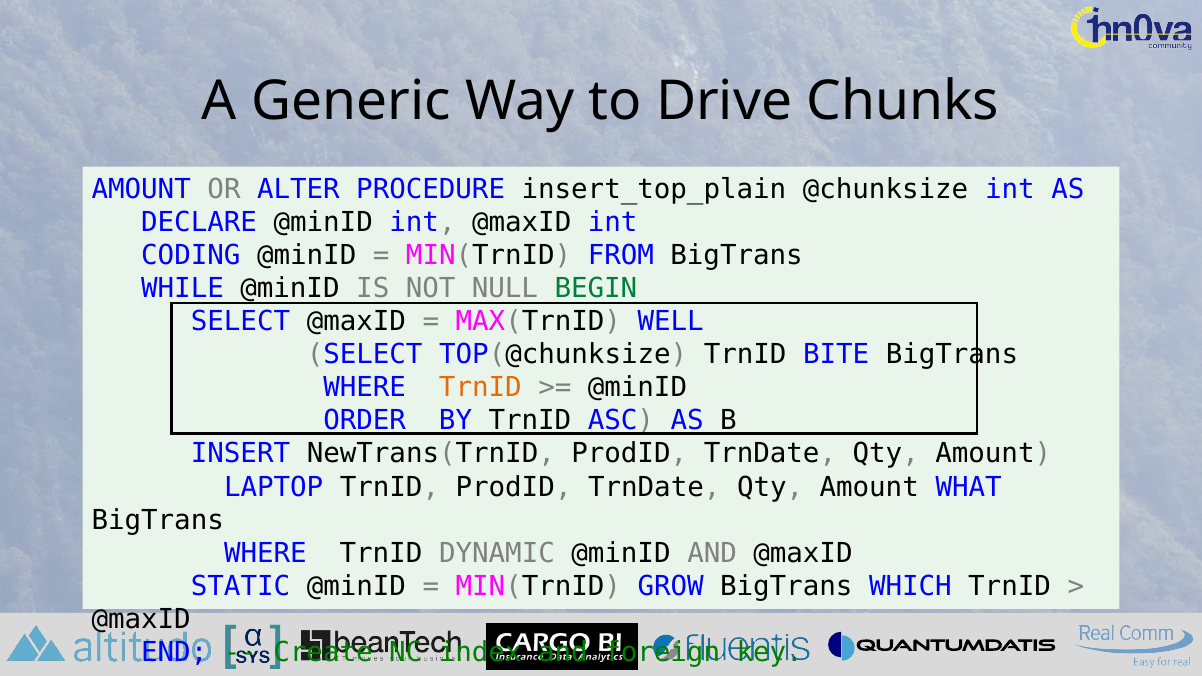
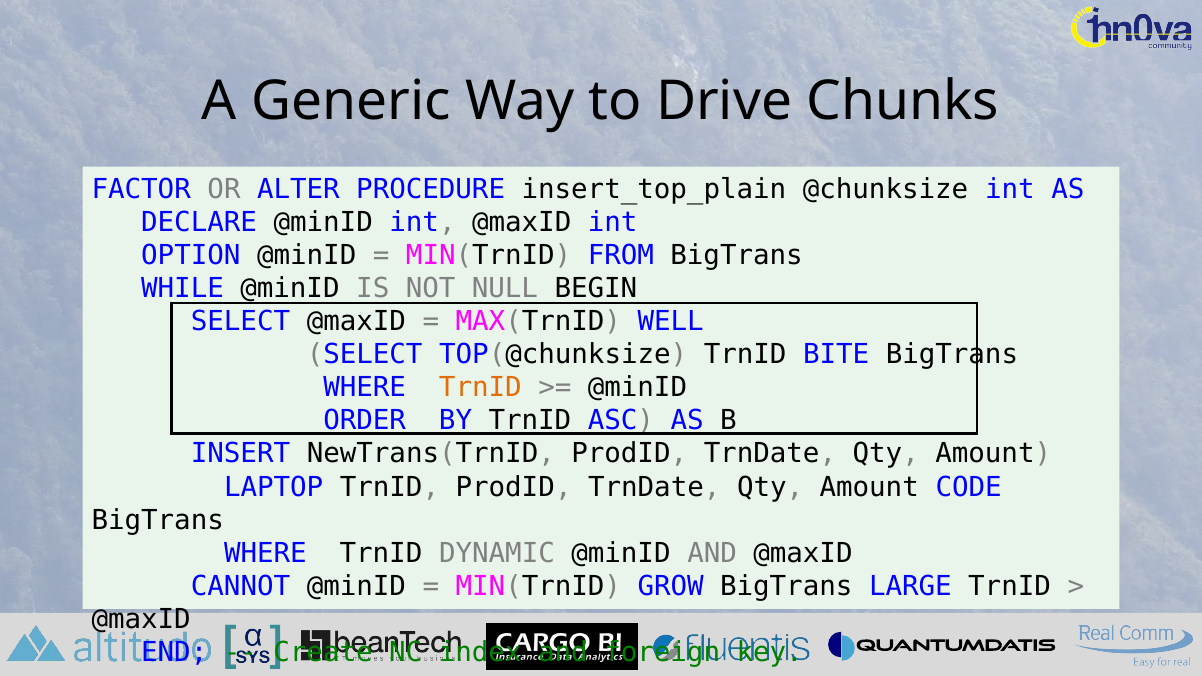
AMOUNT: AMOUNT -> FACTOR (141, 190)
CODING: CODING -> OPTION (191, 256)
BEGIN colour: green -> black (596, 289)
WHAT: WHAT -> CODE (969, 487)
STATIC: STATIC -> CANNOT (241, 586)
WHICH: WHICH -> LARGE (910, 586)
